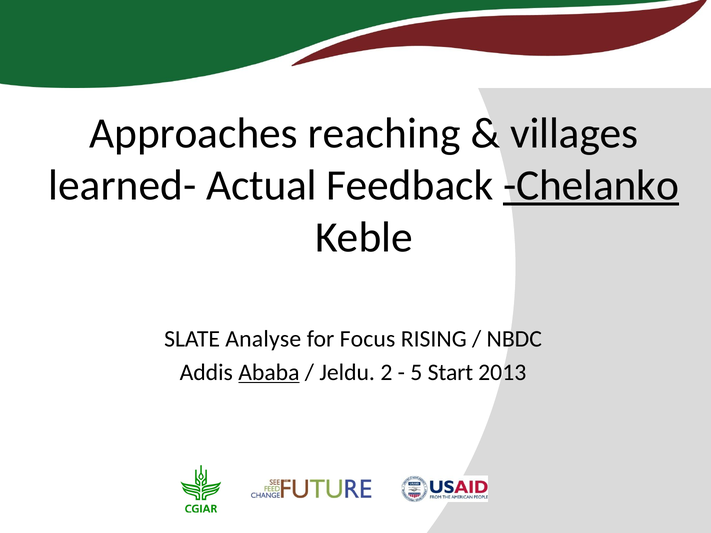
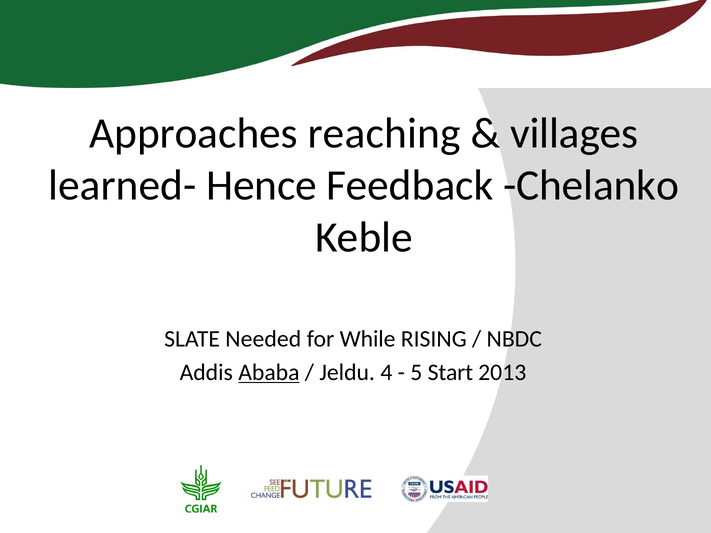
Actual: Actual -> Hence (261, 185)
Chelanko underline: present -> none (591, 185)
Analyse: Analyse -> Needed (263, 339)
Focus: Focus -> While (368, 339)
2: 2 -> 4 (386, 373)
